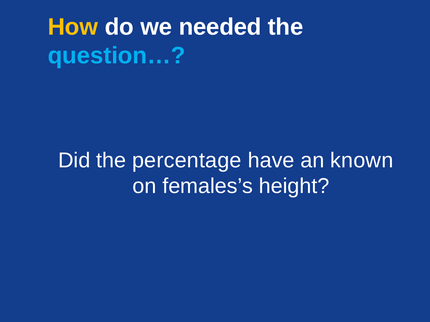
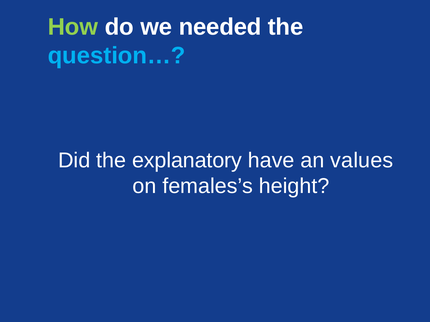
How colour: yellow -> light green (73, 27)
percentage: percentage -> explanatory (187, 161)
known: known -> values (362, 161)
